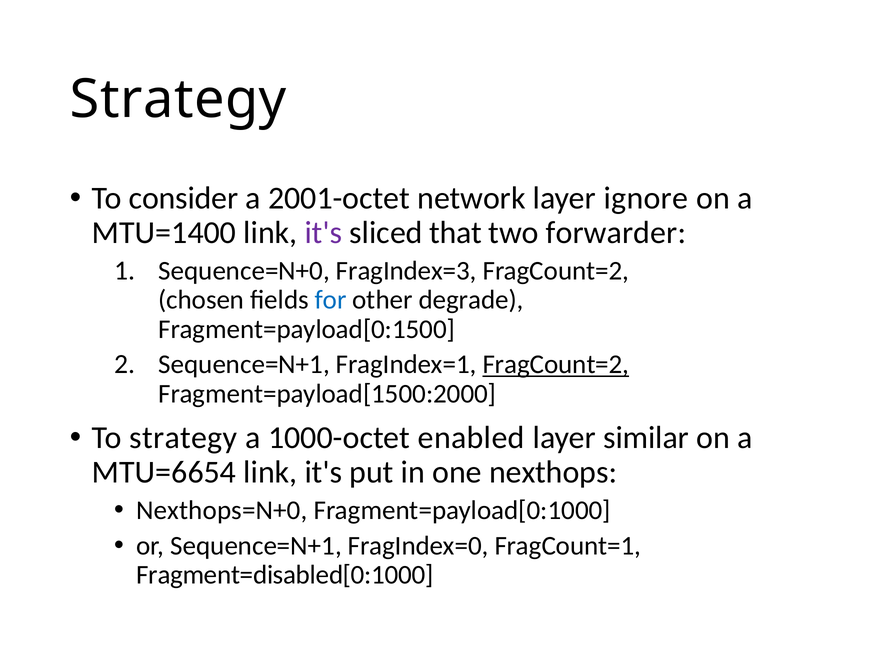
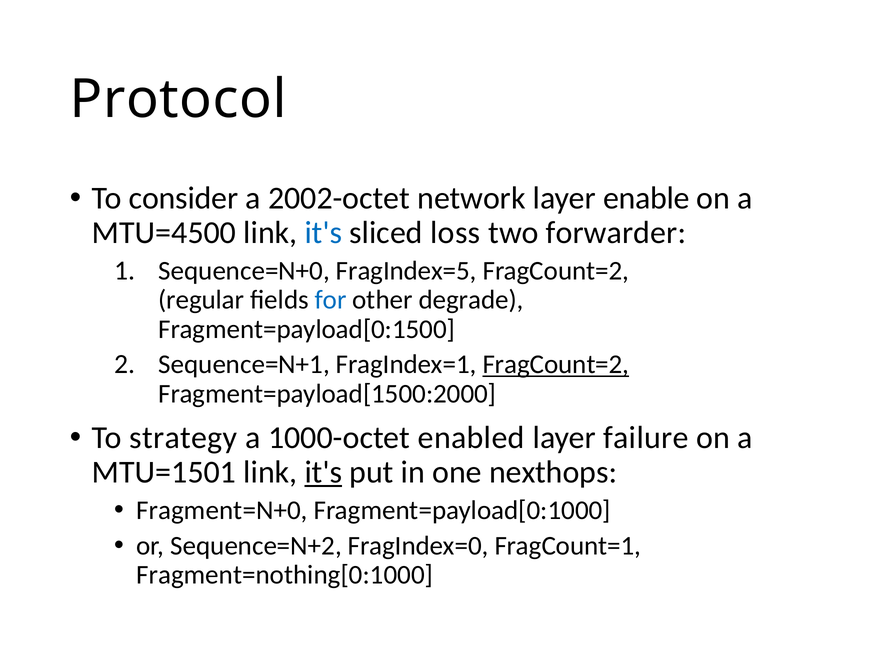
Strategy: Strategy -> Protocol (178, 99)
2001-octet: 2001-octet -> 2002-octet (339, 198)
ignore: ignore -> enable (646, 198)
MTU=1400: MTU=1400 -> MTU=4500 (164, 233)
it's colour: purple -> blue (323, 233)
that: that -> loss (455, 233)
FragIndex=3: FragIndex=3 -> FragIndex=5 (406, 271)
chosen: chosen -> regular (201, 300)
similar: similar -> failure (646, 438)
MTU=6654: MTU=6654 -> MTU=1501 (164, 473)
it's underline: none -> present (323, 473)
Nexthops=N+0: Nexthops=N+0 -> Fragment=N+0 (222, 511)
or Sequence=N+1: Sequence=N+1 -> Sequence=N+2 (256, 546)
Fragment=disabled[0:1000: Fragment=disabled[0:1000 -> Fragment=nothing[0:1000 (285, 575)
